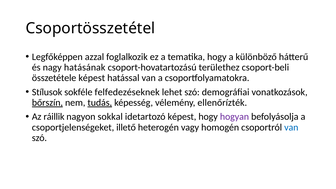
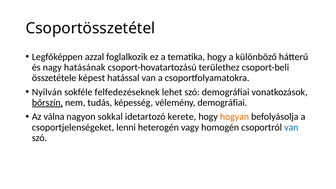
Stílusok: Stílusok -> Nyilván (47, 92)
tudás underline: present -> none (100, 103)
vélemény ellenőrízték: ellenőrízték -> demográfiai (222, 103)
ráillik: ráillik -> válna (54, 117)
idetartozó képest: képest -> kerete (182, 117)
hogyan colour: purple -> orange (234, 117)
illető: illető -> lenni (126, 127)
